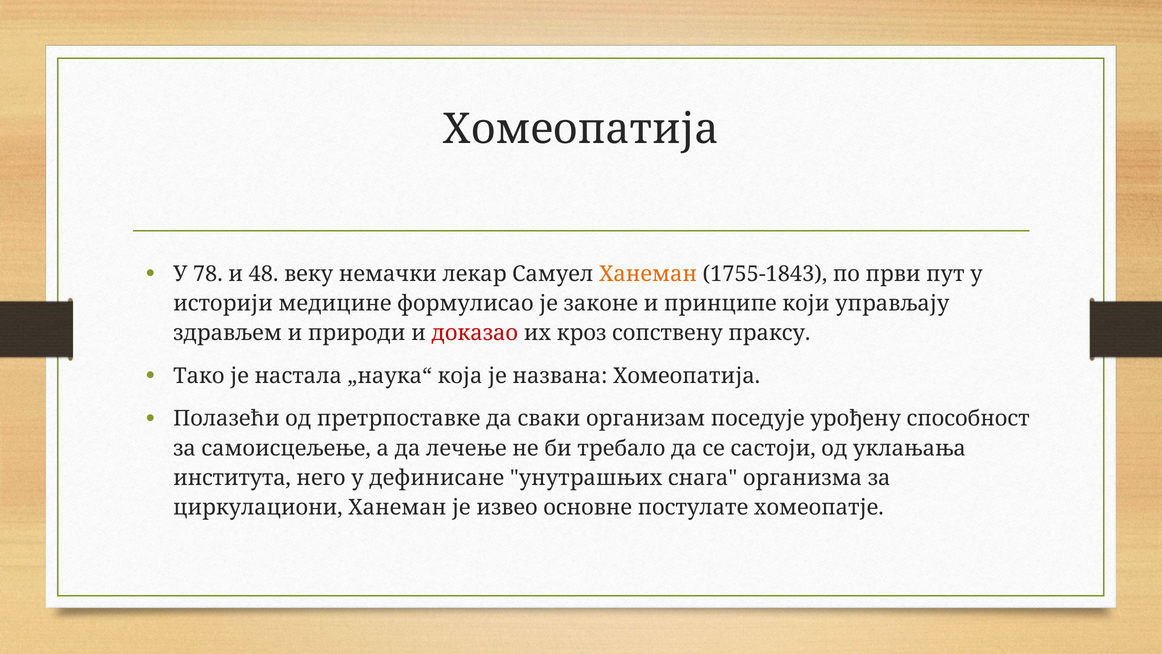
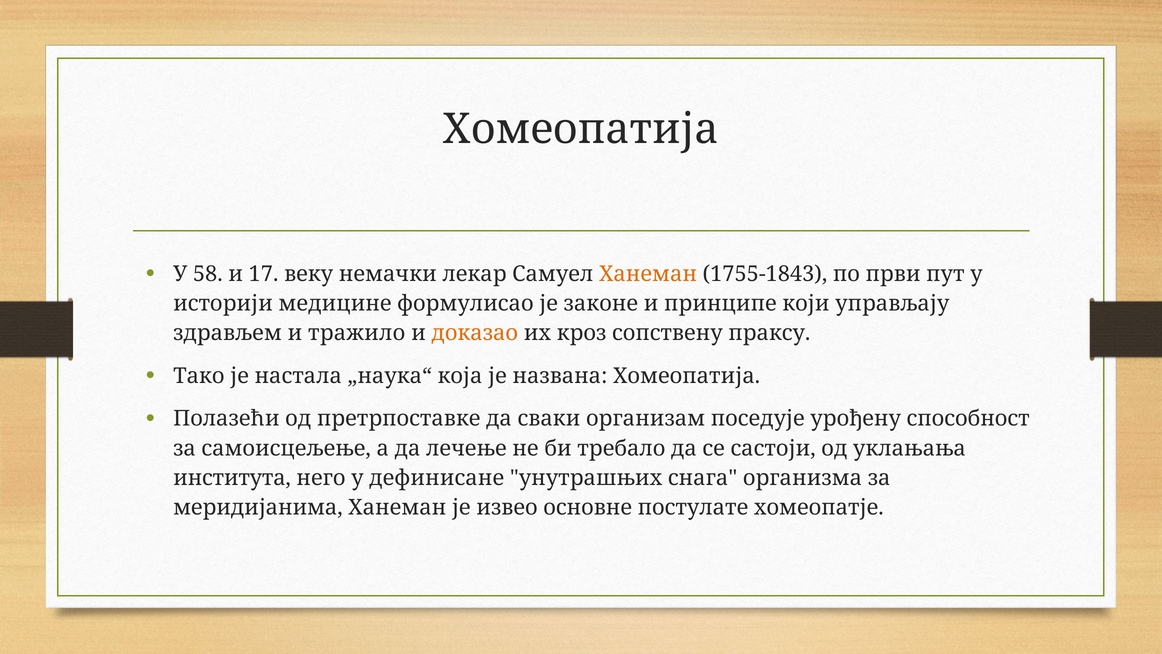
78: 78 -> 58 (208, 274)
48: 48 -> 17 (264, 274)
природи: природи -> тражило (357, 333)
доказао colour: red -> orange (475, 333)
циркулациони: циркулациони -> меридијанима (258, 507)
